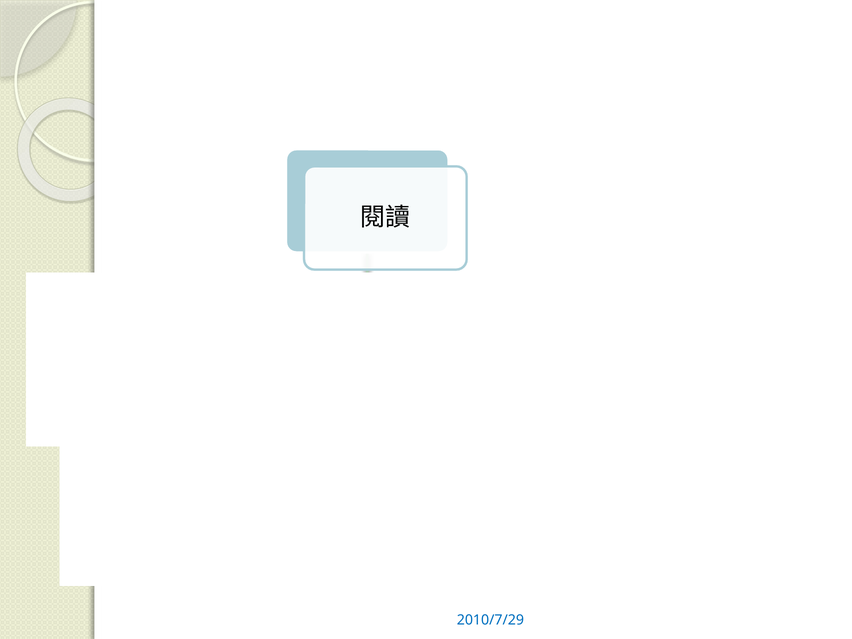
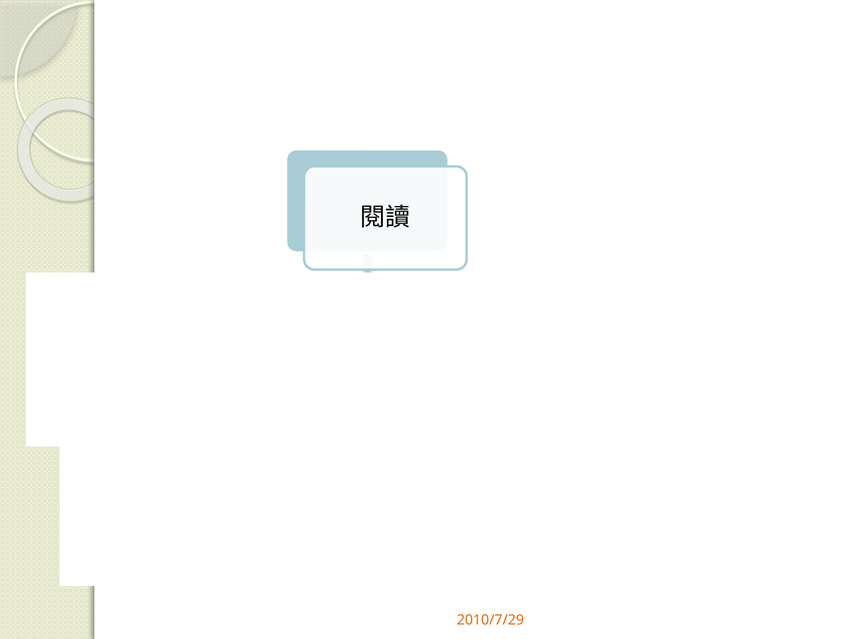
2010/7/29 colour: blue -> orange (490, 620)
